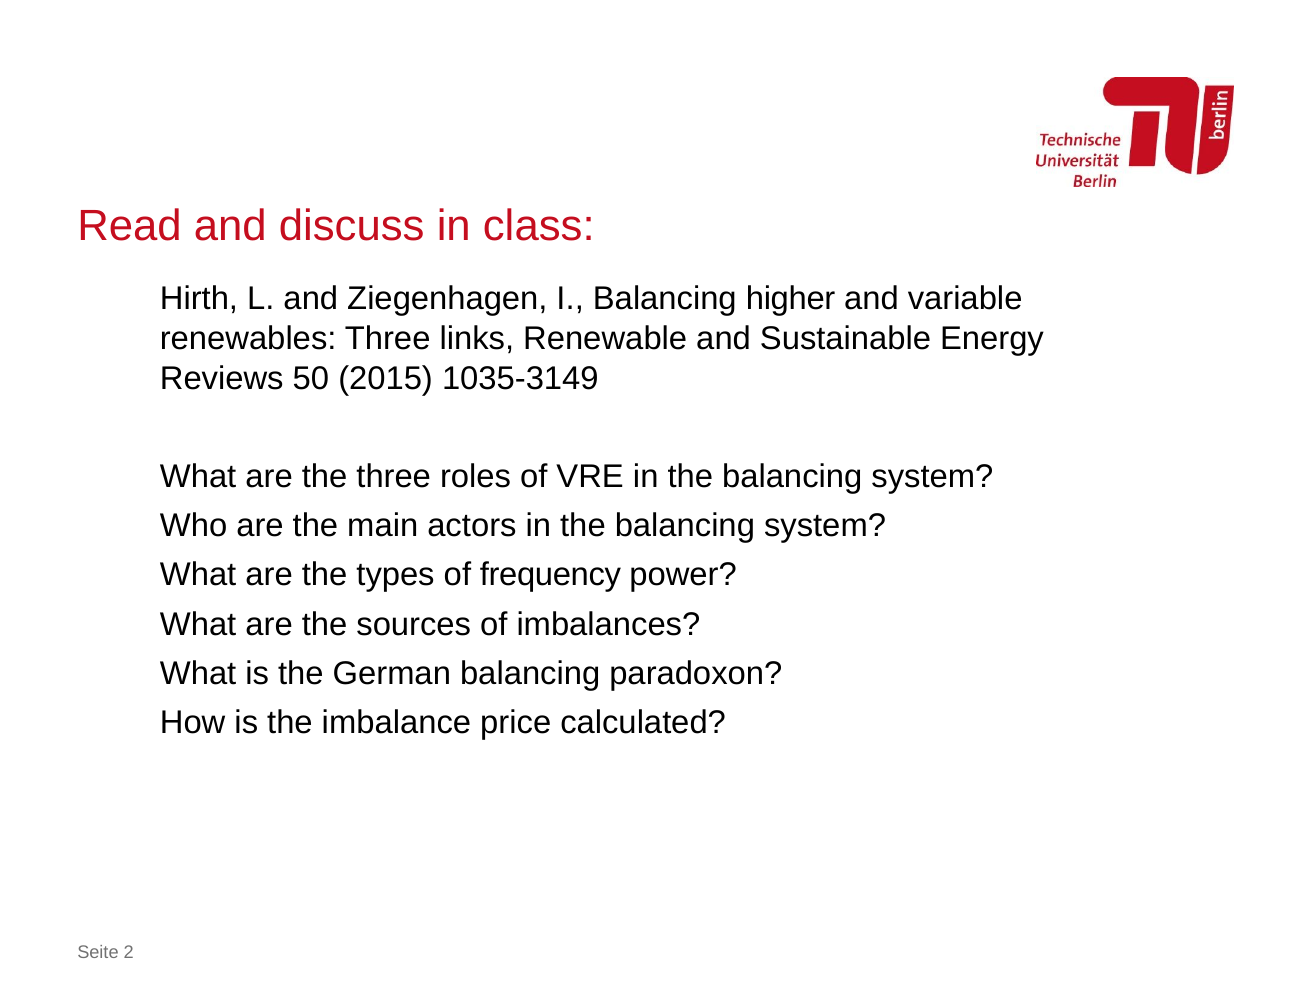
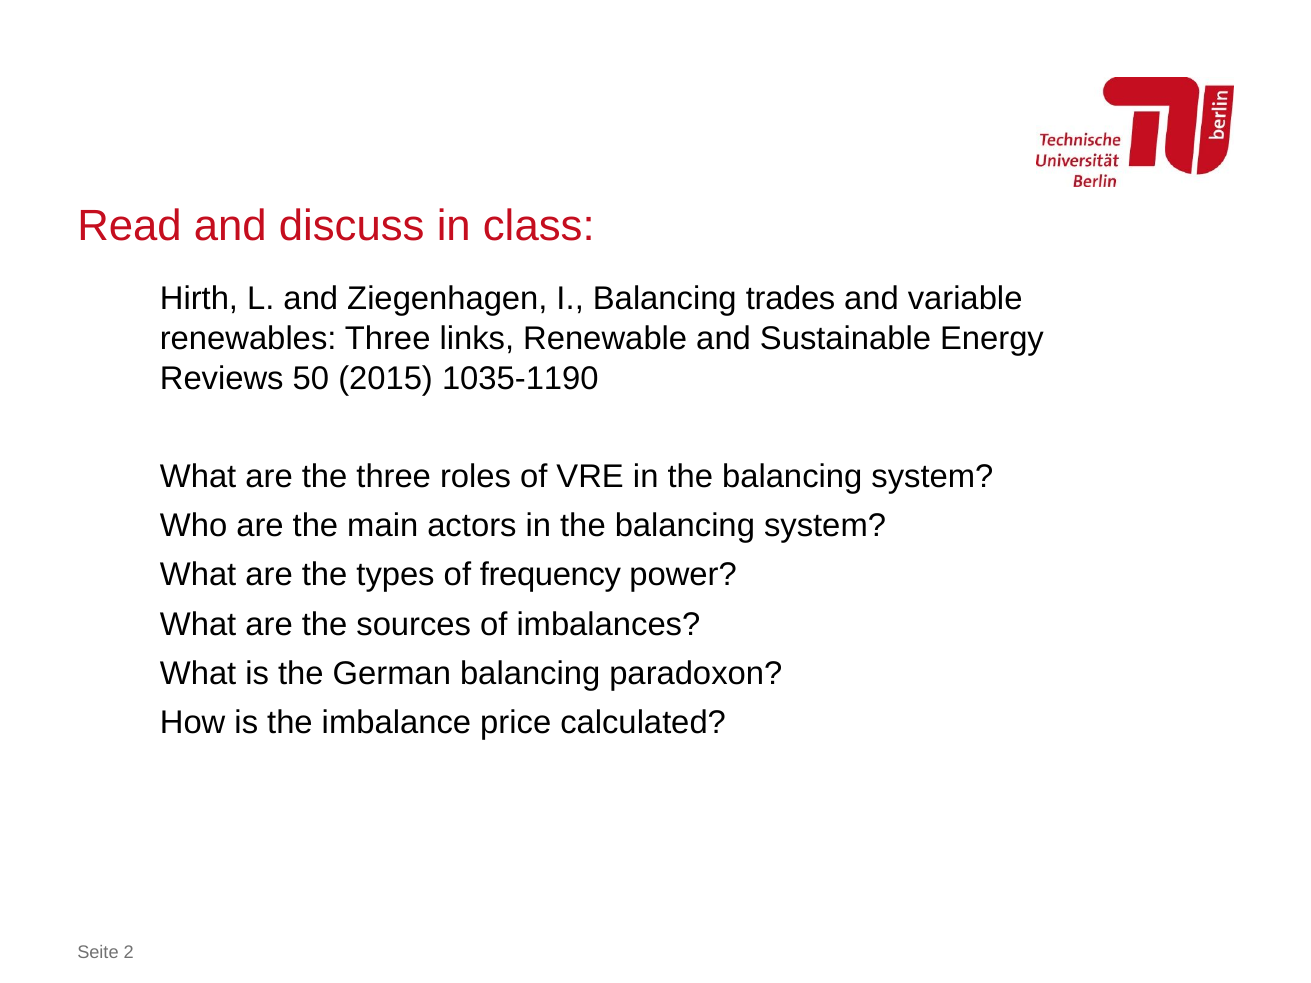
higher: higher -> trades (791, 299)
1035-3149: 1035-3149 -> 1035-1190 (520, 379)
